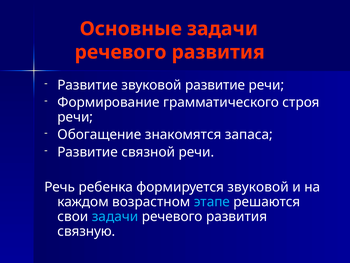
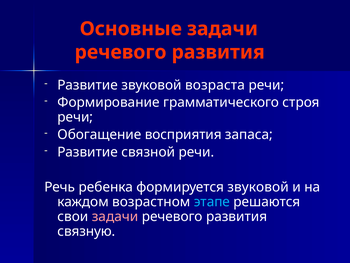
звуковой развитие: развитие -> возраста (215, 85)
знакомятся: знакомятся -> восприятия (183, 134)
задачи colour: light blue -> pink (115, 216)
